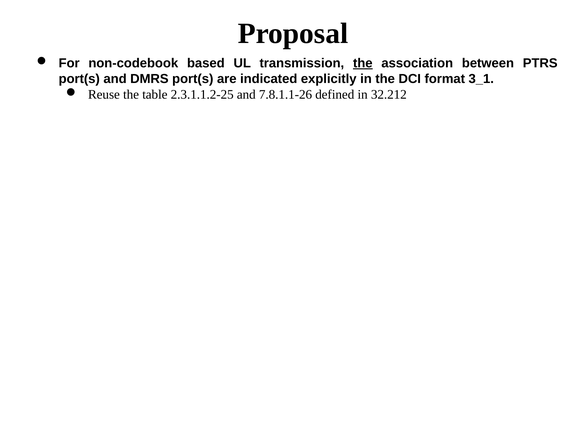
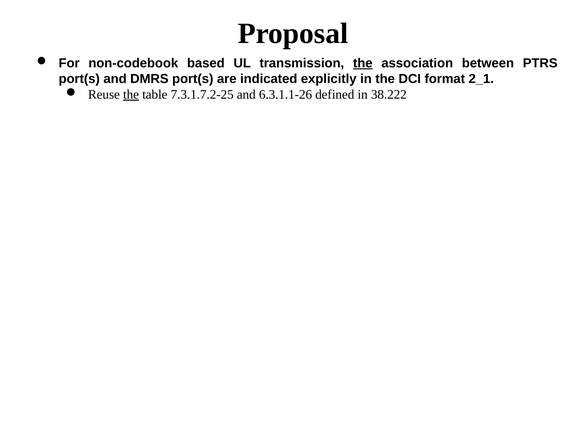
3_1: 3_1 -> 2_1 (481, 79)
the underline: none -> present (131, 95)
2.3.1.1.2-25: 2.3.1.1.2-25 -> 7.3.1.7.2-25 (202, 95)
7.8.1.1-26: 7.8.1.1-26 -> 6.3.1.1-26 (285, 95)
32.212: 32.212 -> 38.222 (389, 95)
